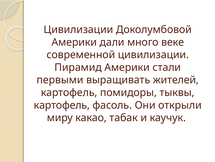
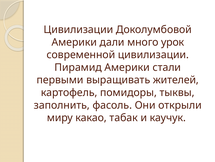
веке: веке -> урок (173, 42)
картофель: картофель -> заполнить (62, 105)
